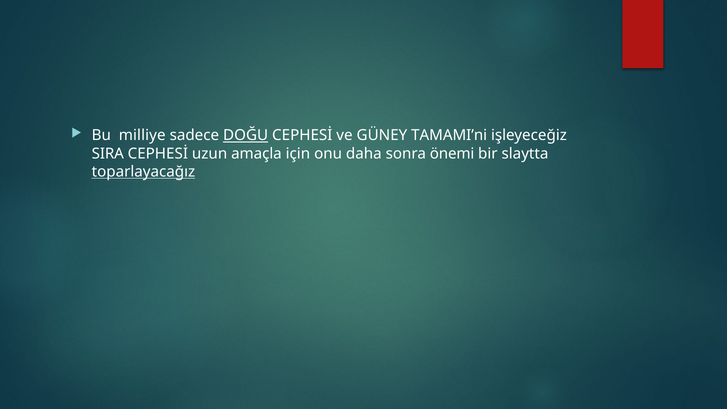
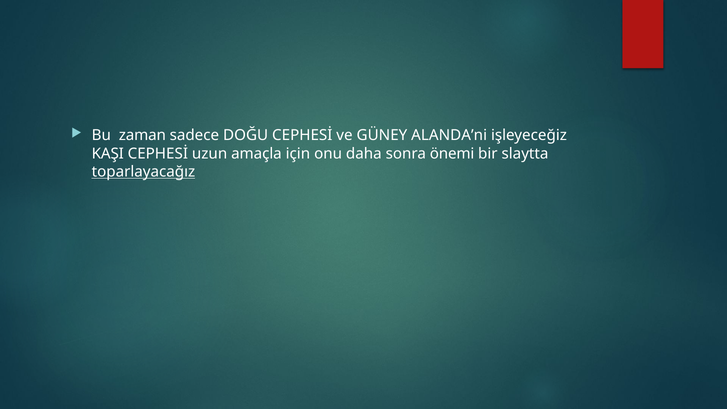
milliye: milliye -> zaman (142, 135)
DOĞU underline: present -> none (246, 135)
TAMAMI’ni: TAMAMI’ni -> ALANDA’ni (449, 135)
SIRA: SIRA -> KAŞI (108, 153)
